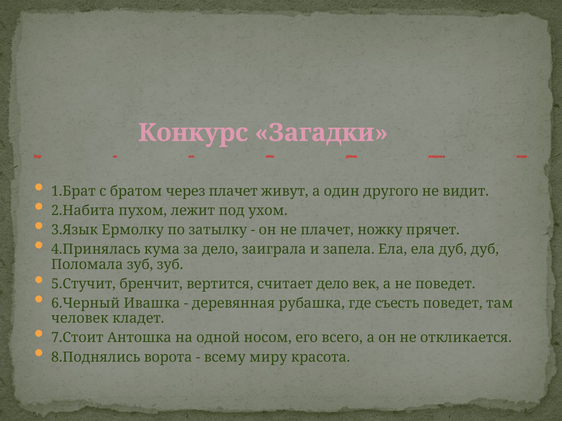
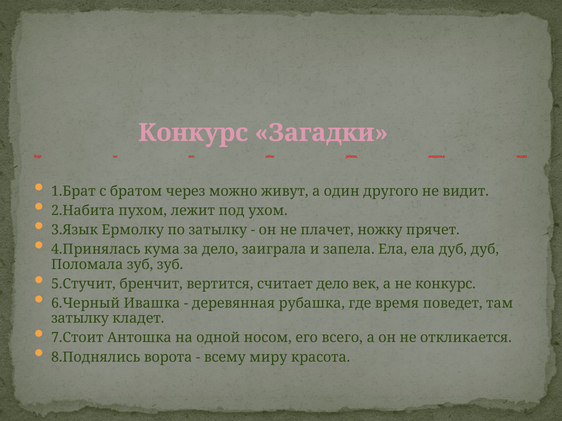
через плачет: плачет -> можно (233, 191)
не поведет: поведет -> конкурс (445, 284)
съесть: съесть -> время (397, 304)
человек: человек -> затылку (80, 319)
